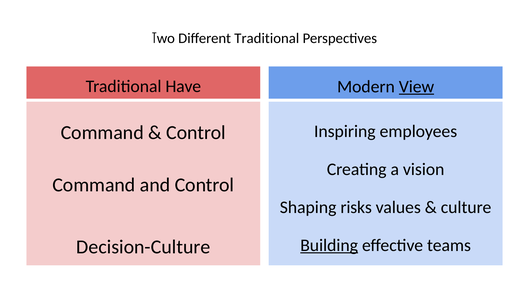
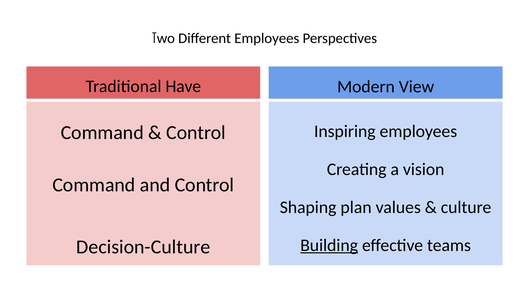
Different Traditional: Traditional -> Employees (267, 38)
View underline: present -> none (417, 87)
risks: risks -> plan (356, 208)
